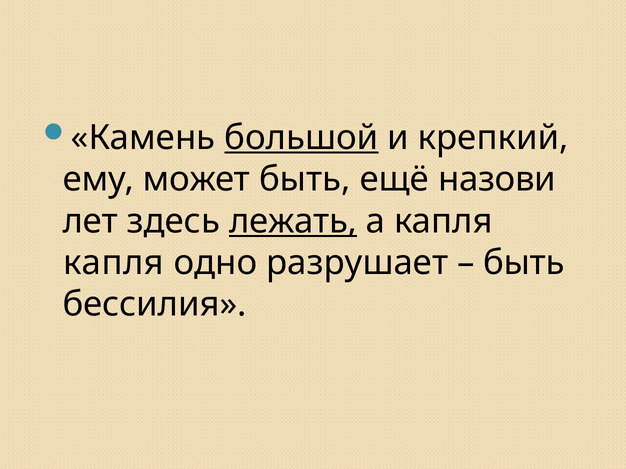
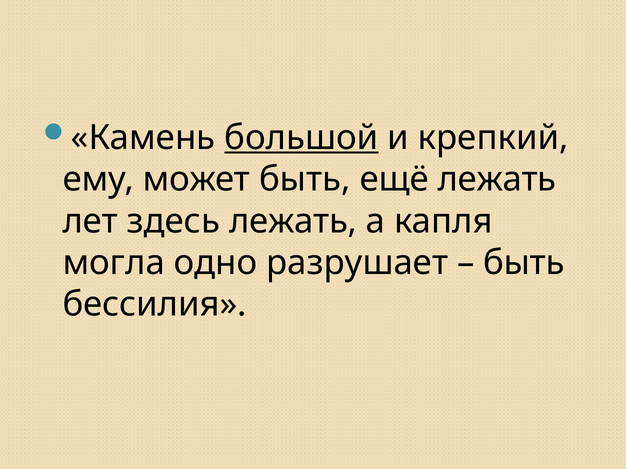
ещё назови: назови -> лежать (497, 180)
лежать underline: present -> none (293, 221)
капля: капля -> могла (114, 263)
